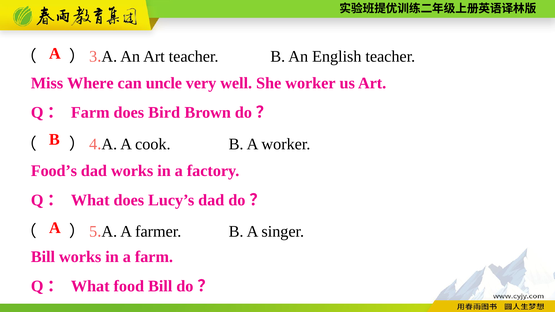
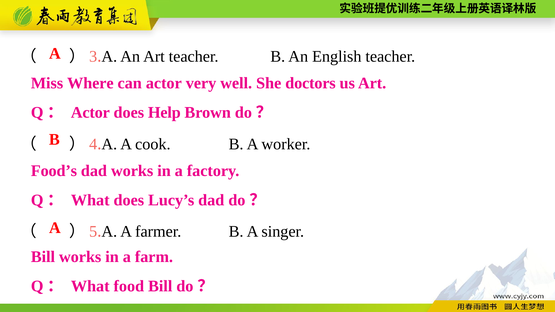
can uncle: uncle -> actor (164, 83)
She worker: worker -> doctors (311, 83)
Farm: Farm -> Actor (90, 113)
Bird: Bird -> Help (164, 113)
